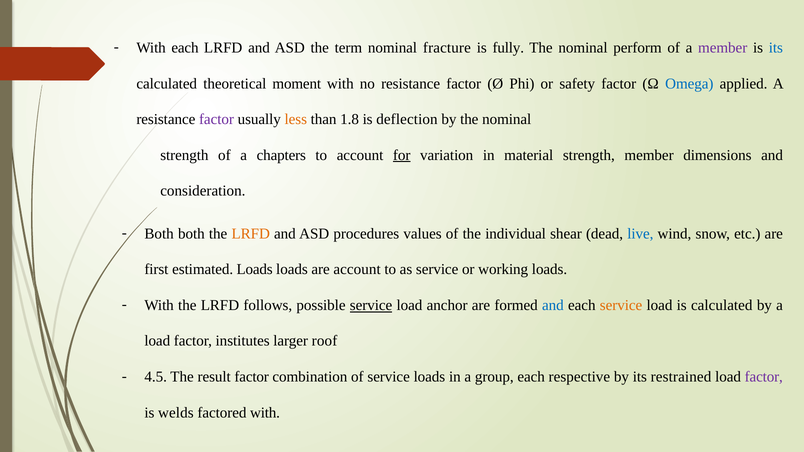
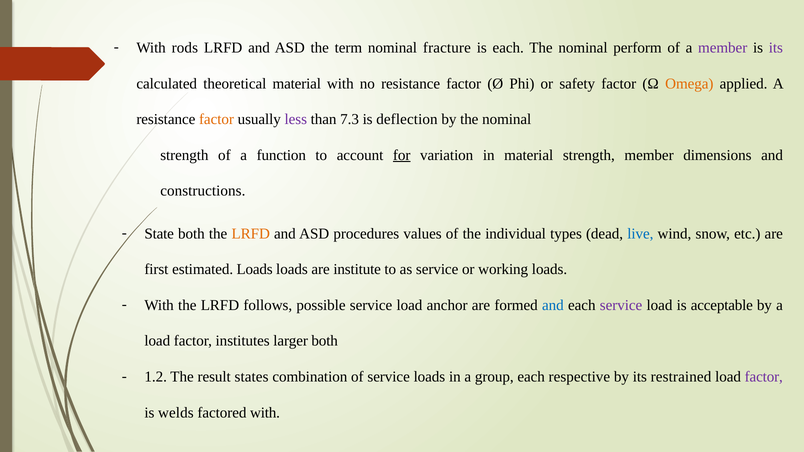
With each: each -> rods (185, 48)
is fully: fully -> each (508, 48)
its colour: blue -> purple (776, 48)
theoretical moment: moment -> material (297, 84)
Omega colour: blue -> orange (689, 84)
factor colour: purple -> orange (216, 119)
less colour: orange -> purple (296, 119)
1.8: 1.8 -> 7.3 (350, 119)
chapters: chapters -> function (281, 155)
consideration: consideration -> constructions (203, 191)
Both: Both -> State (159, 234)
shear: shear -> types (566, 234)
are account: account -> institute (357, 270)
service underline: present -> none (371, 306)
service colour: orange -> purple (621, 306)
is calculated: calculated -> acceptable (722, 306)
larger roof: roof -> both (325, 341)
4.5: 4.5 -> 1.2 (156, 377)
result factor: factor -> states (252, 377)
